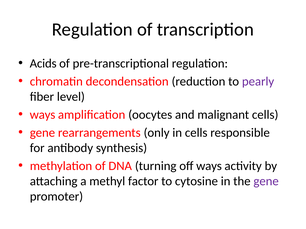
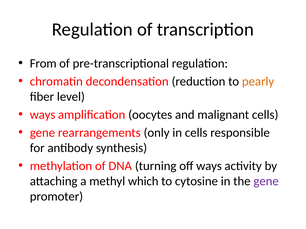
Acids: Acids -> From (43, 64)
pearly colour: purple -> orange (258, 82)
factor: factor -> which (143, 182)
